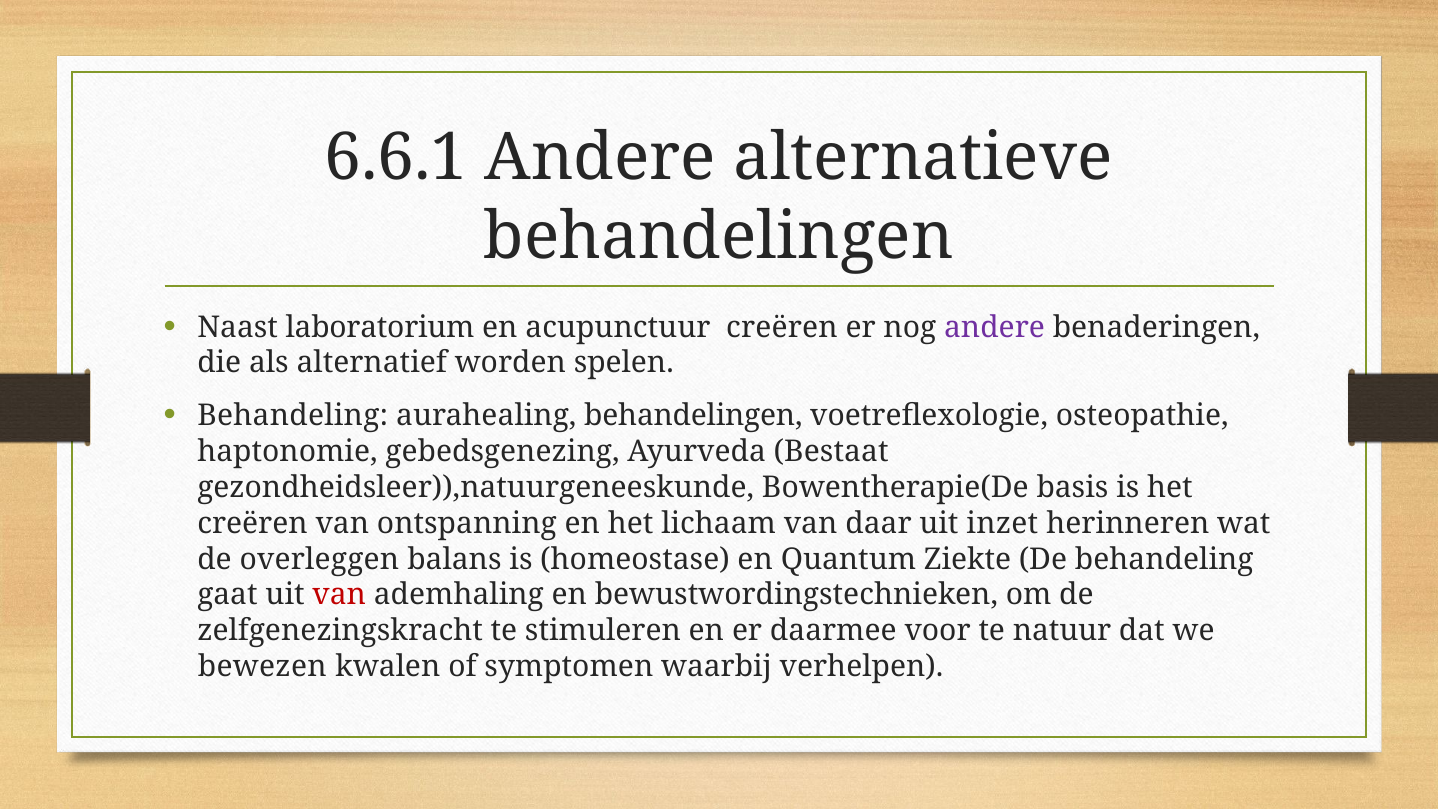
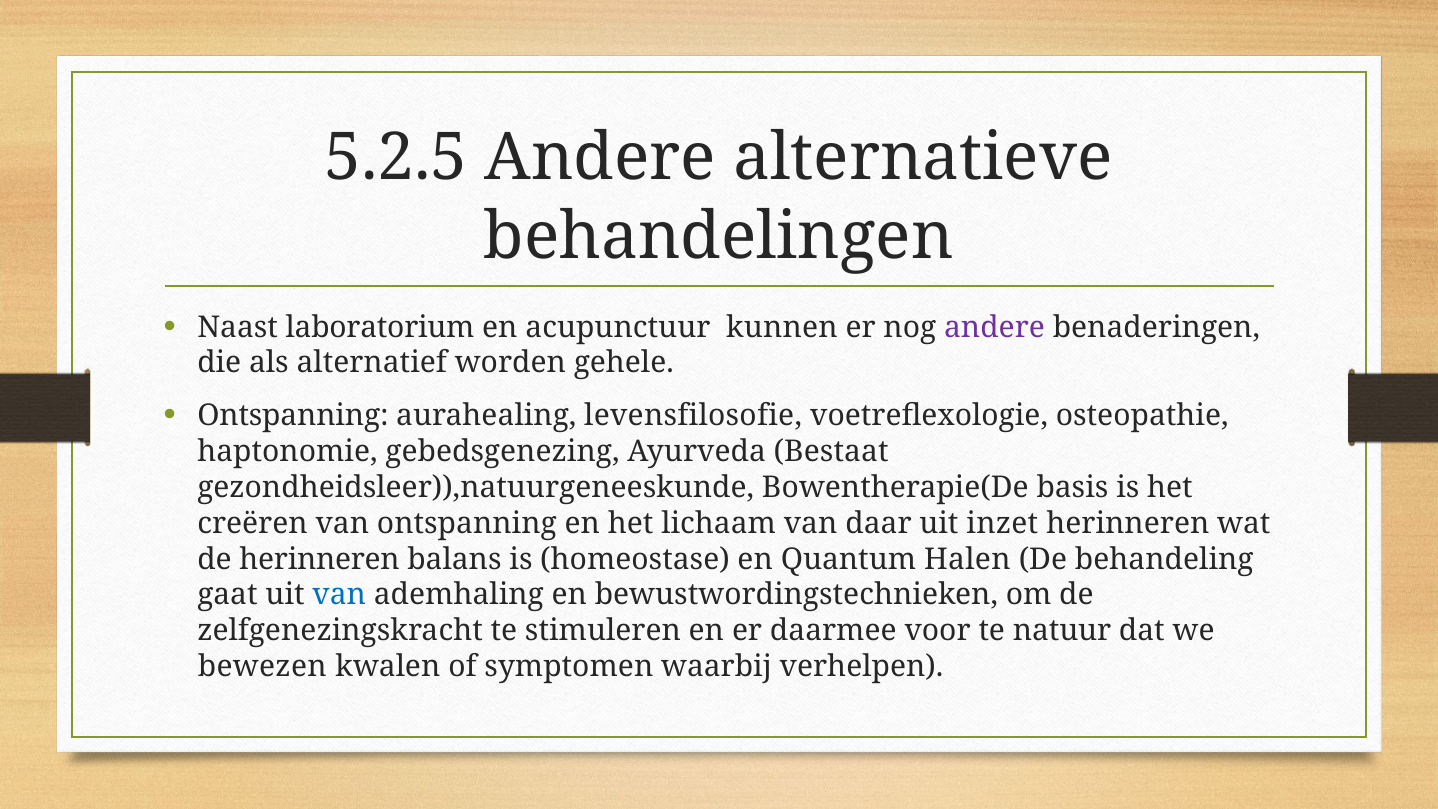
6.6.1: 6.6.1 -> 5.2.5 (396, 158)
acupunctuur creëren: creëren -> kunnen (782, 327)
spelen: spelen -> gehele (624, 363)
Behandeling: Behandeling -> Ontspanning (293, 415)
aurahealing behandelingen: behandelingen -> levensfilosofie (693, 415)
de overleggen: overleggen -> herinneren (320, 559)
Ziekte: Ziekte -> Halen (967, 559)
van colour: red -> blue (339, 595)
